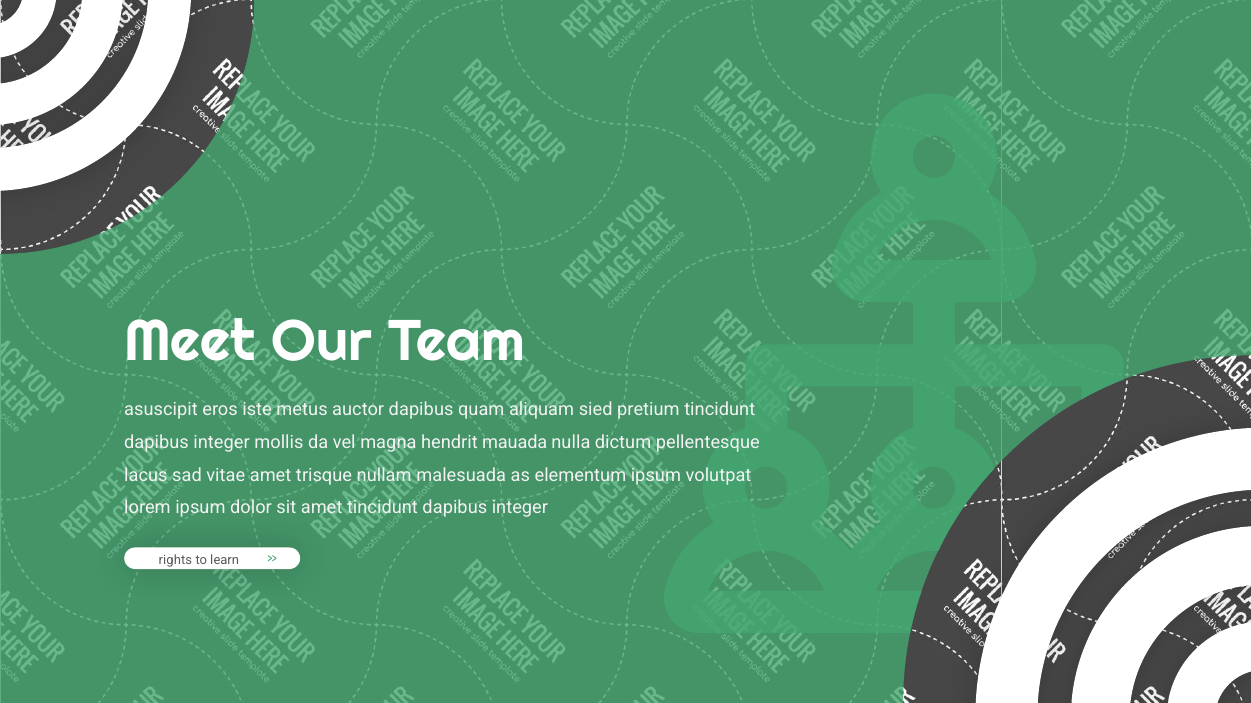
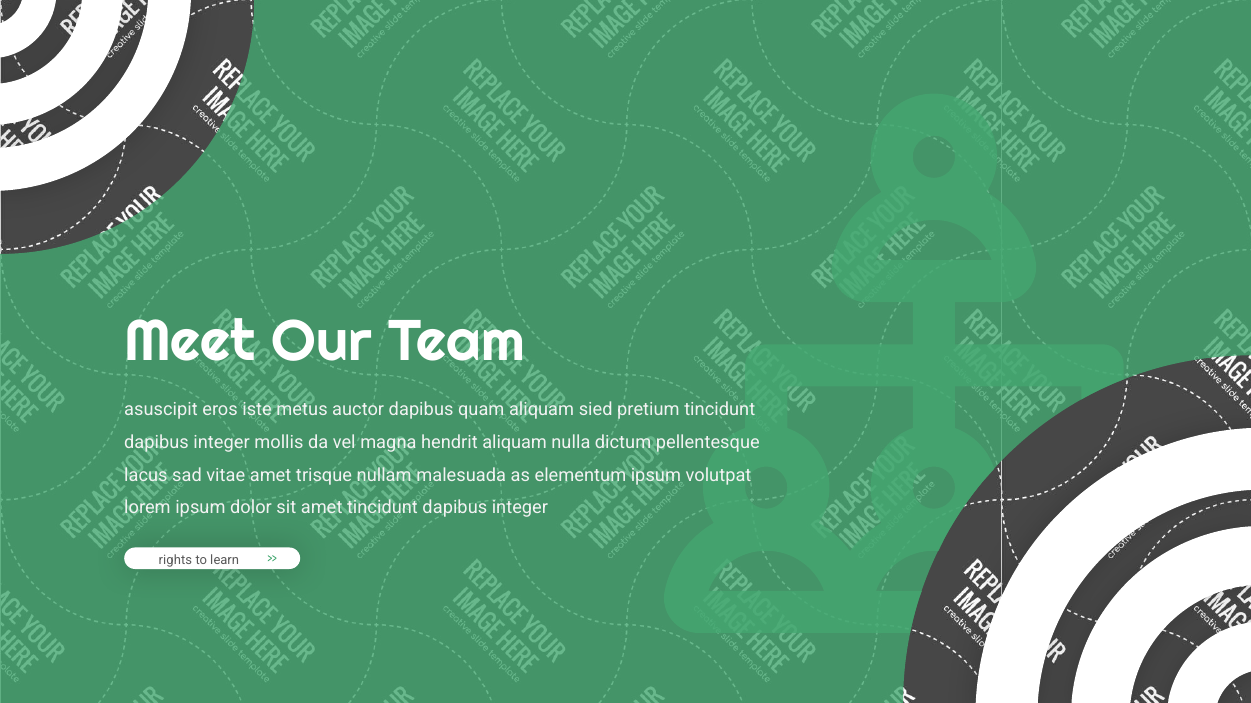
hendrit mauada: mauada -> aliquam (515, 443)
